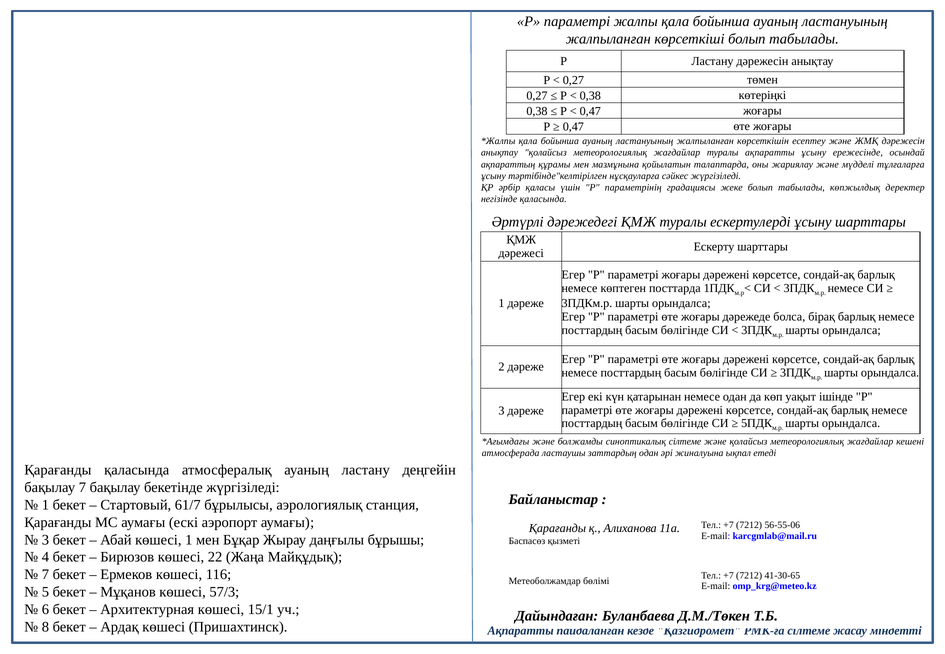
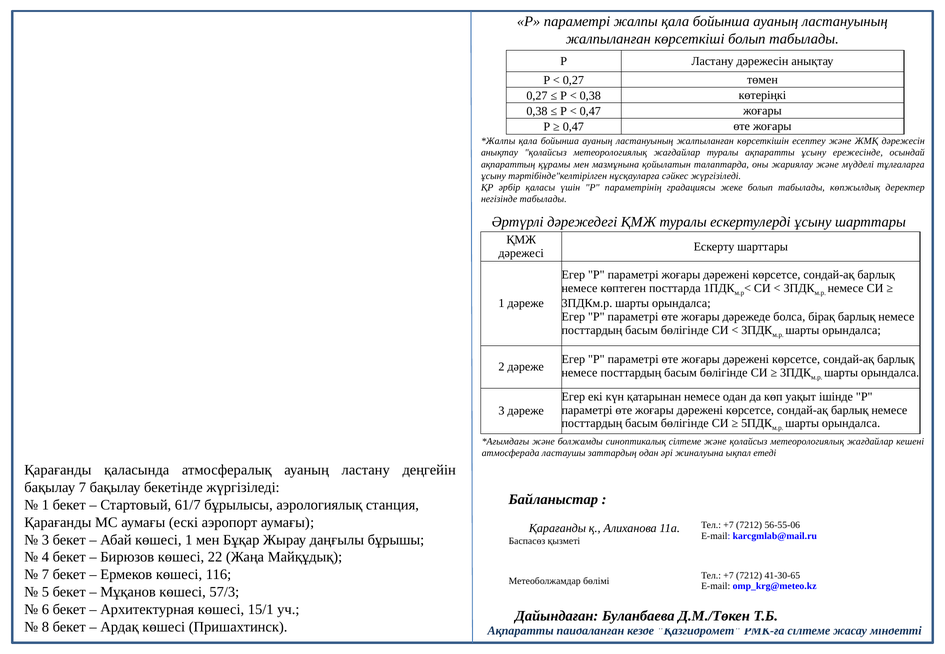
негізінде қаласында: қаласында -> табылады (543, 199)
